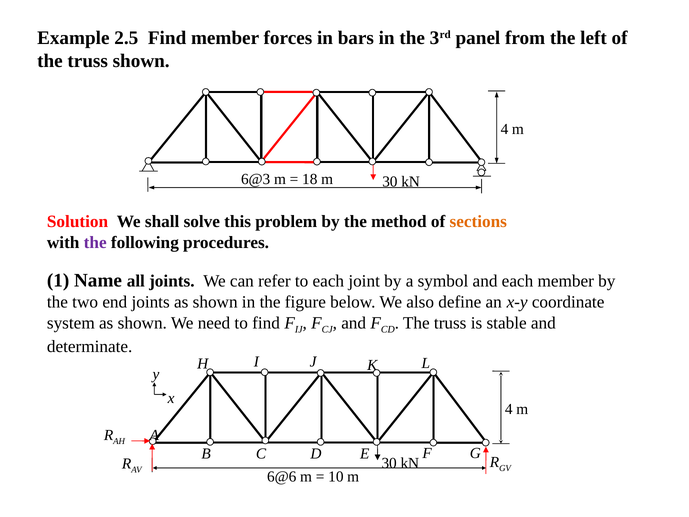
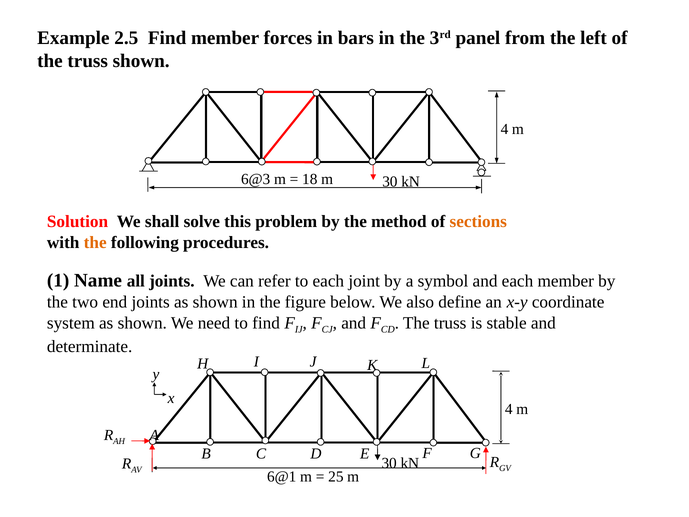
the colour: purple -> orange (95, 242)
6@6: 6@6 -> 6@1 (282, 476)
10: 10 -> 25 (336, 476)
